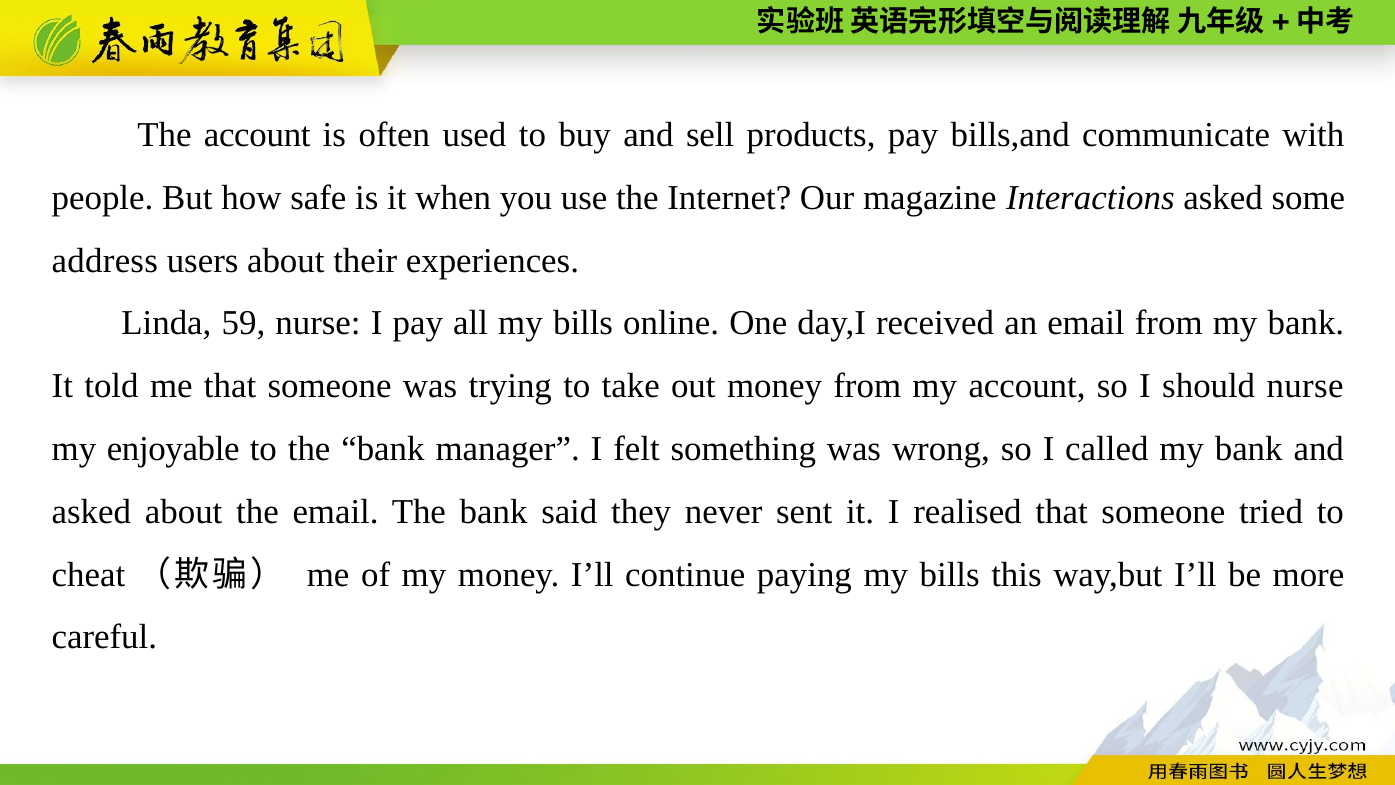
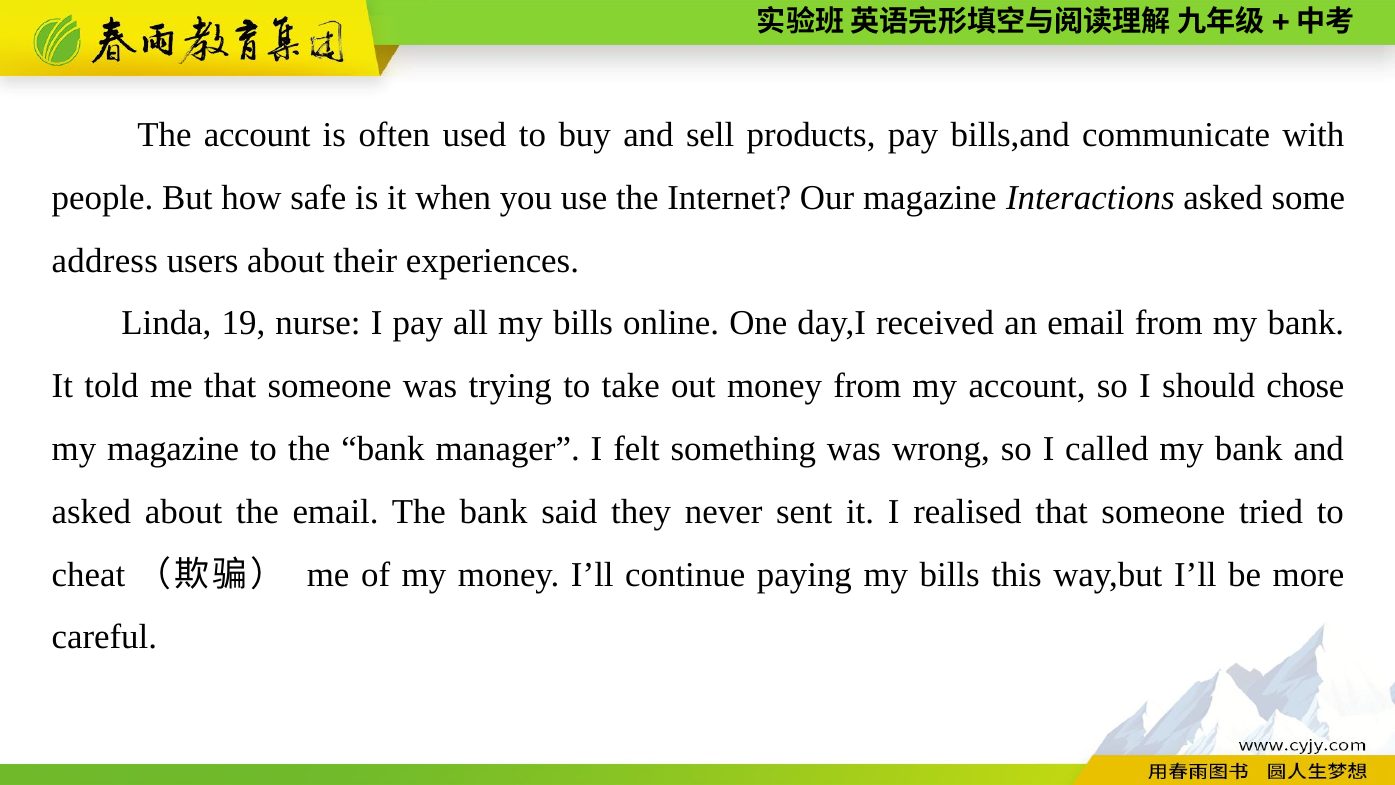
59: 59 -> 19 (243, 323)
should nurse: nurse -> chose (1305, 386)
my enjoyable: enjoyable -> magazine (173, 449)
